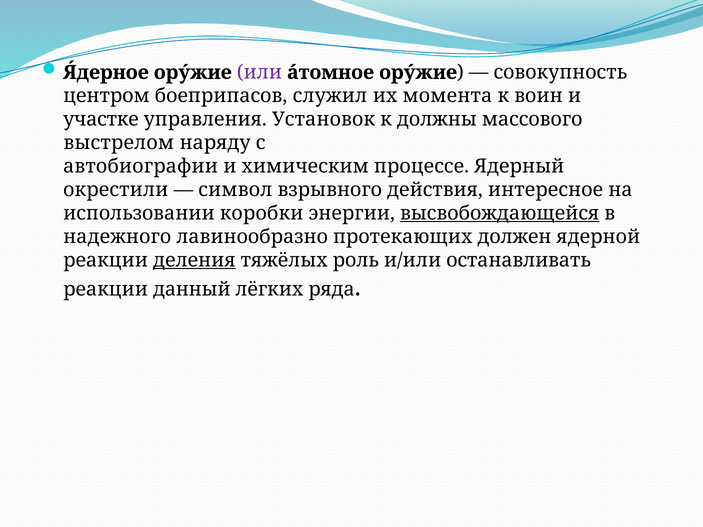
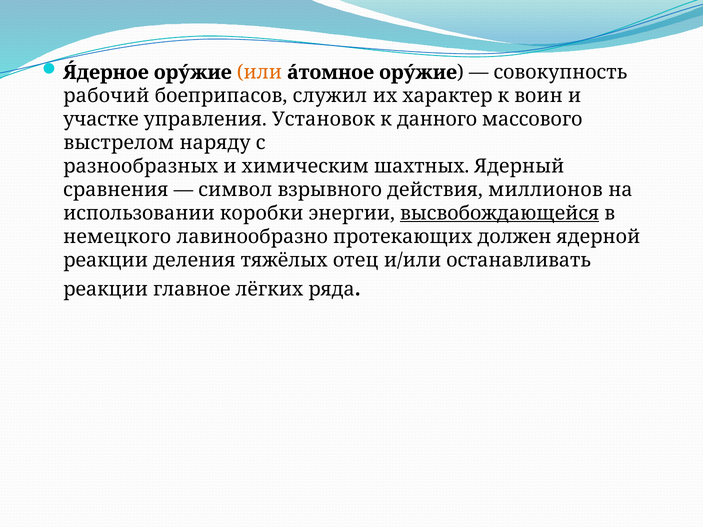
или colour: purple -> orange (259, 72)
центром: центром -> рабочий (106, 96)
момента: момента -> характер (448, 96)
должны: должны -> данного (437, 119)
автобиографии: автобиографии -> разнообразных (141, 166)
процессе: процессе -> шахтных (422, 166)
окрестили: окрестили -> сравнения (116, 190)
интересное: интересное -> миллионов (545, 190)
надежного: надежного -> немецкого (117, 237)
деления underline: present -> none (194, 260)
роль: роль -> отец (356, 260)
данный: данный -> главное (192, 290)
